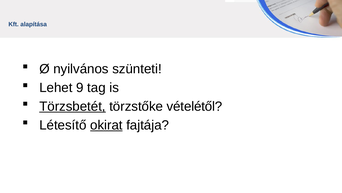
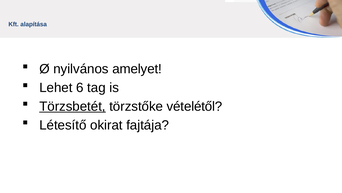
szünteti: szünteti -> amelyet (137, 69)
9: 9 -> 6 (80, 87)
okirat underline: present -> none (106, 125)
